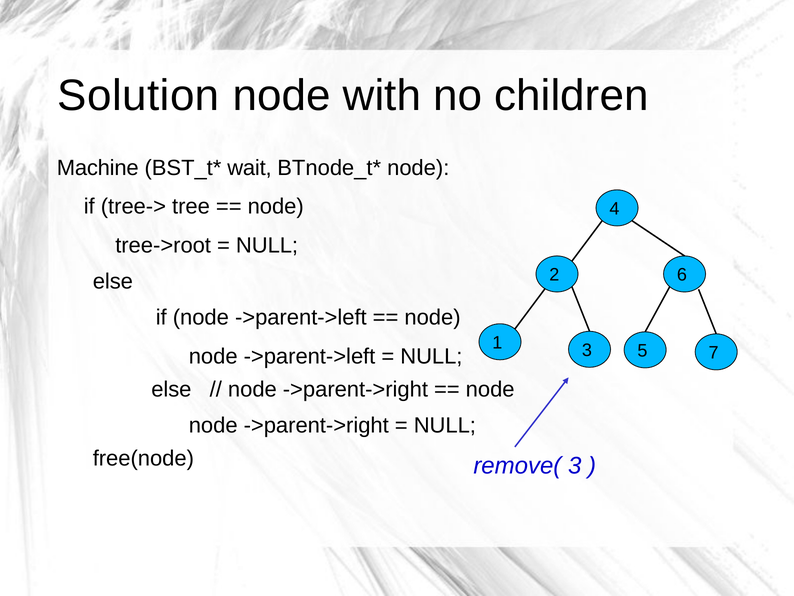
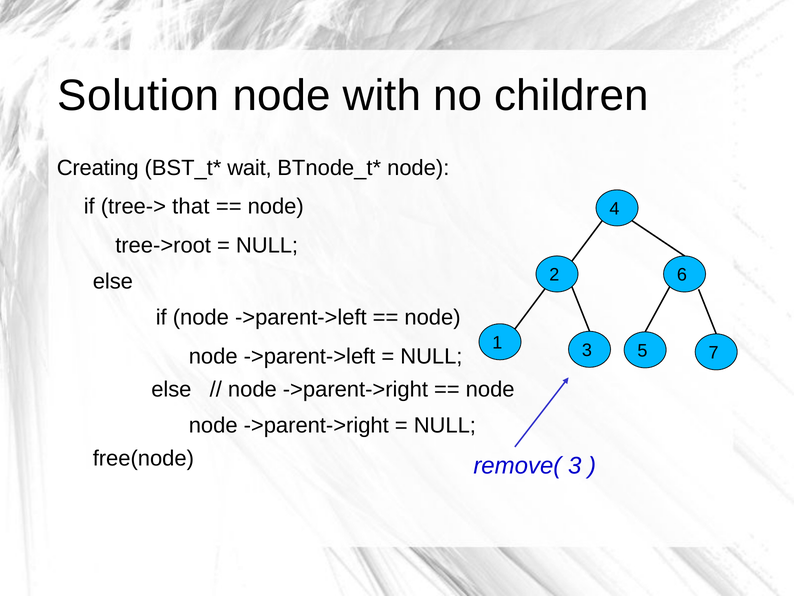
Machine: Machine -> Creating (98, 168)
tree: tree -> that (191, 206)
